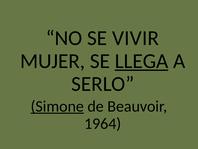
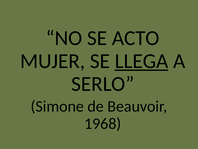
VIVIR: VIVIR -> ACTO (136, 38)
Simone underline: present -> none (57, 106)
1964: 1964 -> 1968 (103, 123)
